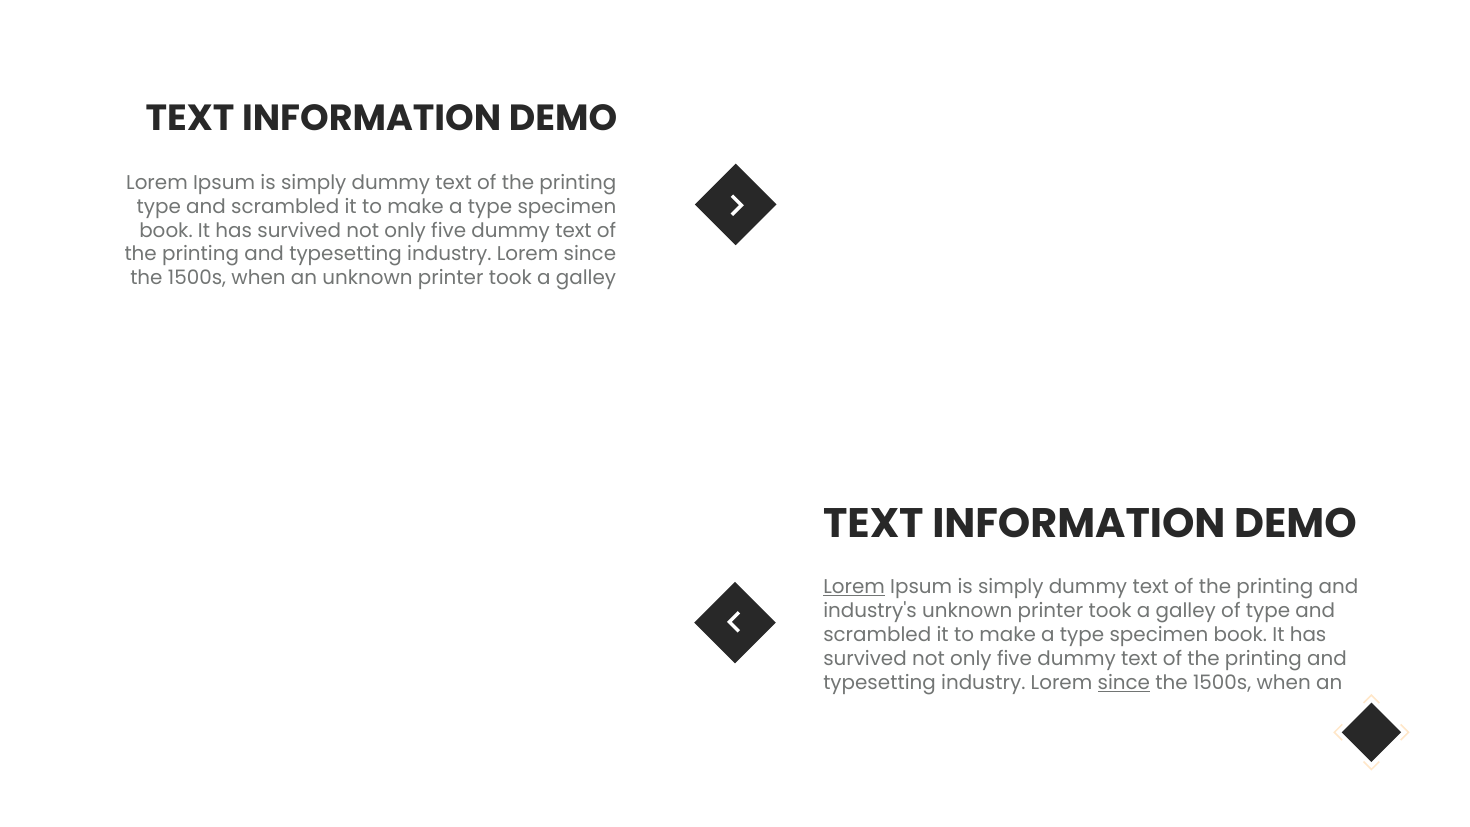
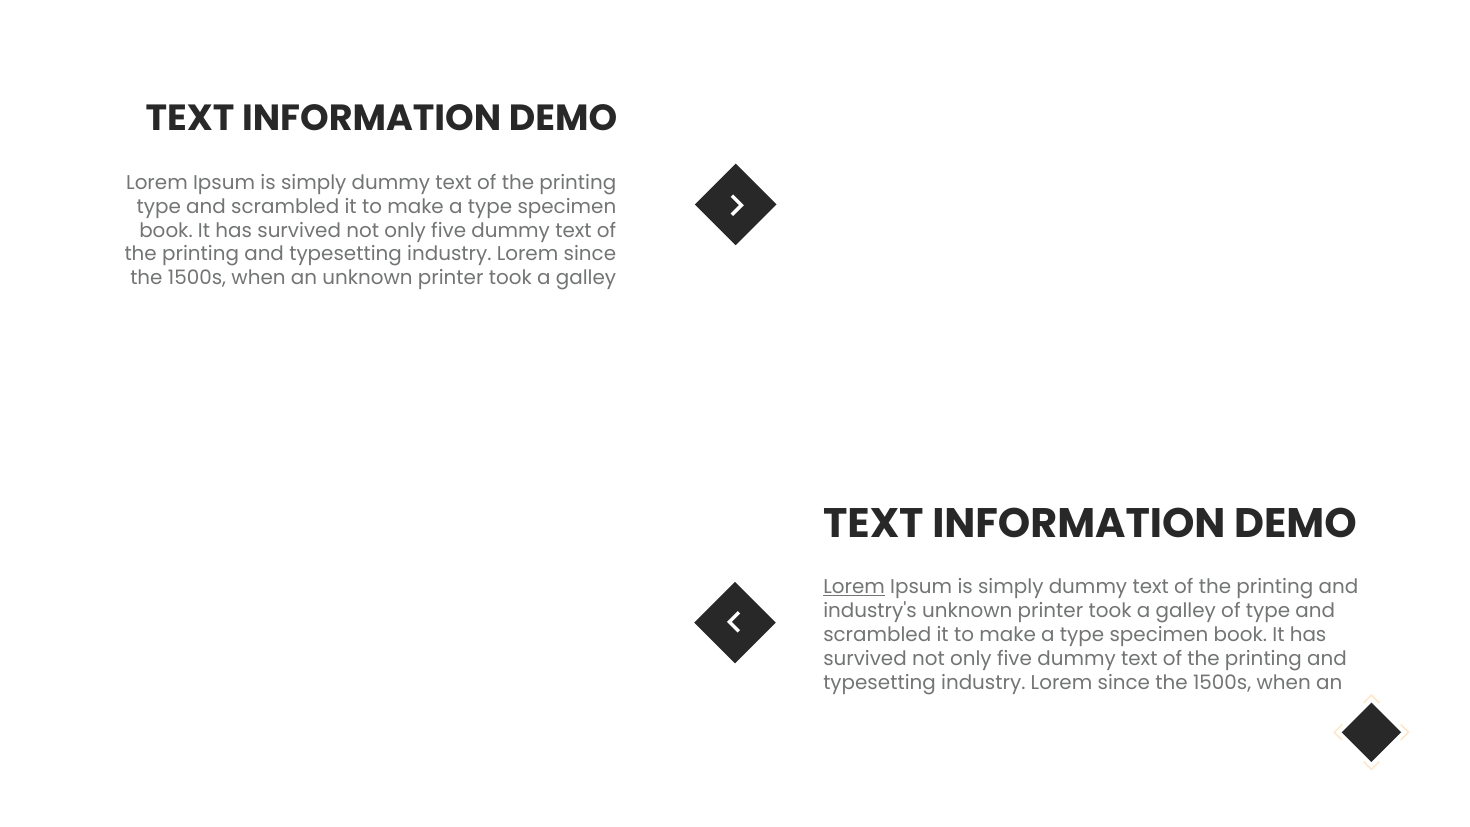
since underline: present -> none (1124, 683)
